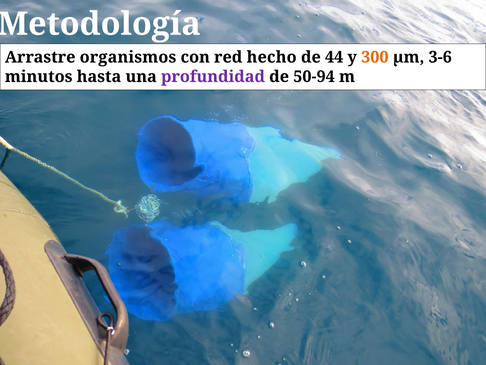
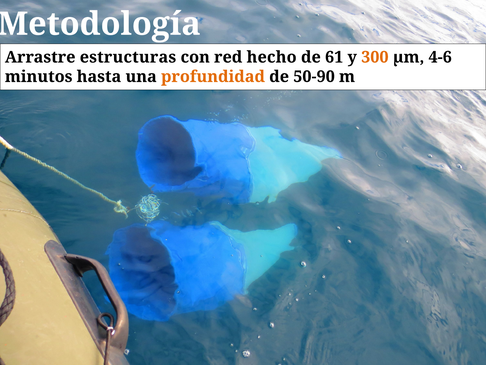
organismos: organismos -> estructuras (128, 57)
44: 44 -> 61 (334, 57)
3-6: 3-6 -> 4-6 (440, 57)
profundidad colour: purple -> orange (213, 77)
50-94: 50-94 -> 50-90 (314, 77)
